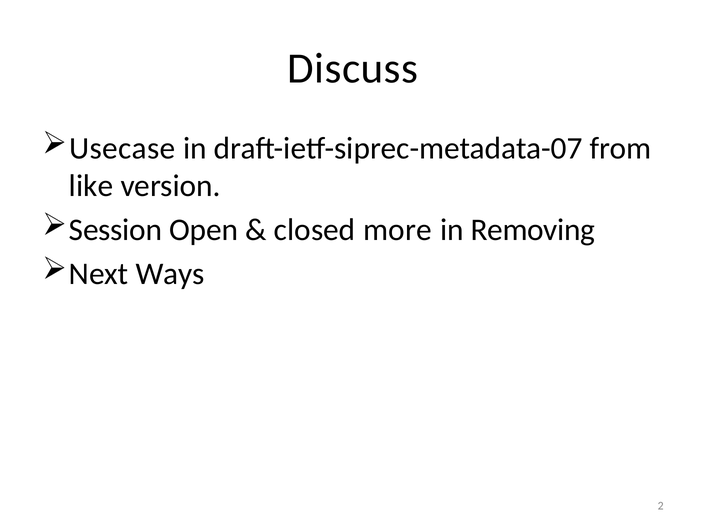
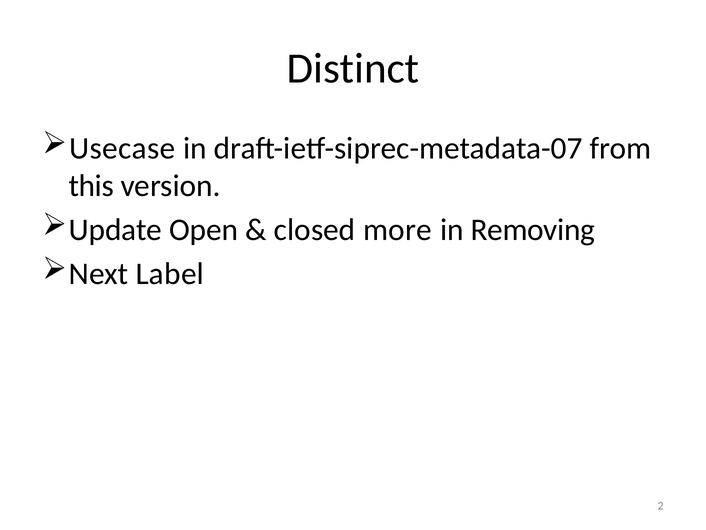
Discuss: Discuss -> Distinct (353, 68)
like: like -> this (91, 186)
Session: Session -> Update (115, 230)
Ways: Ways -> Label (170, 274)
